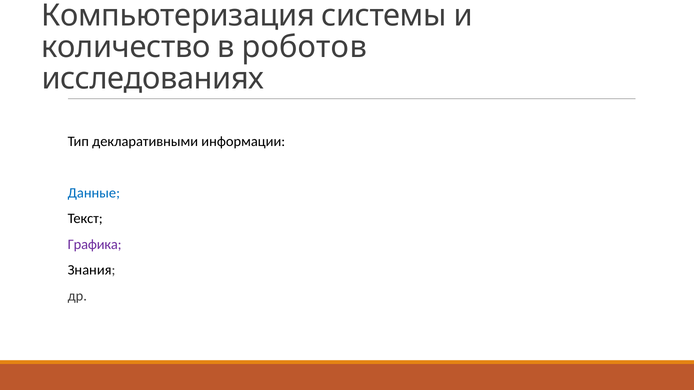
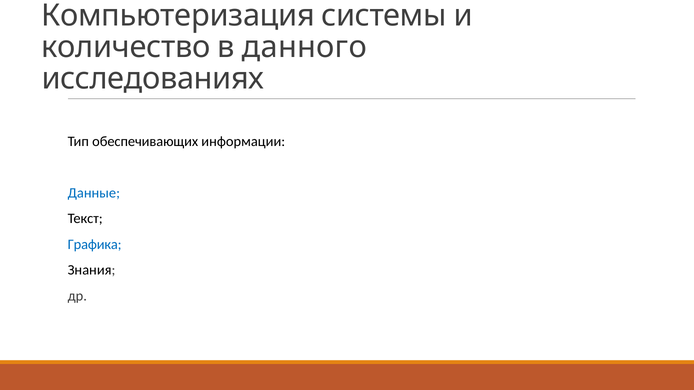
роботов: роботов -> данного (304, 47)
декларативными: декларативными -> обеспечивающих (145, 142)
Графика colour: purple -> blue (95, 245)
